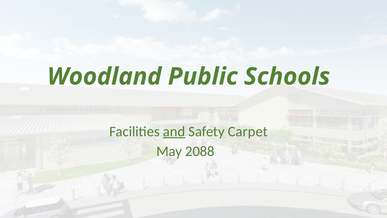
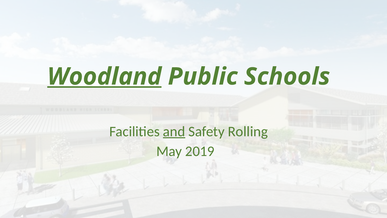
Woodland underline: none -> present (104, 76)
Carpet: Carpet -> Rolling (248, 131)
2088: 2088 -> 2019 (200, 151)
